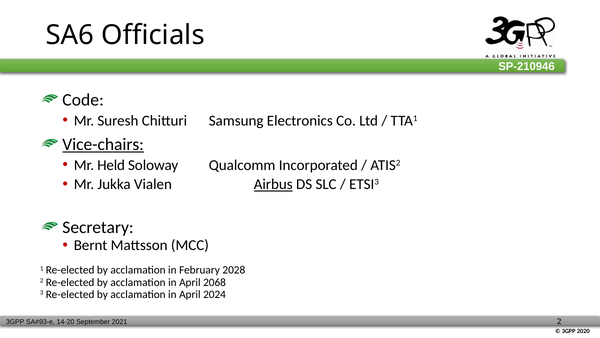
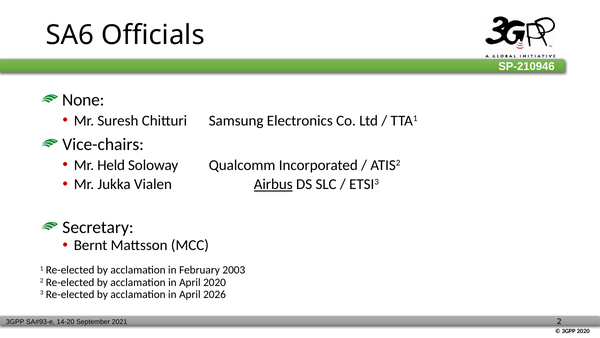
Code: Code -> None (83, 100)
Vice-chairs underline: present -> none (103, 144)
2028: 2028 -> 2003 (234, 270)
April 2068: 2068 -> 2020 (215, 282)
2024: 2024 -> 2026 (215, 294)
